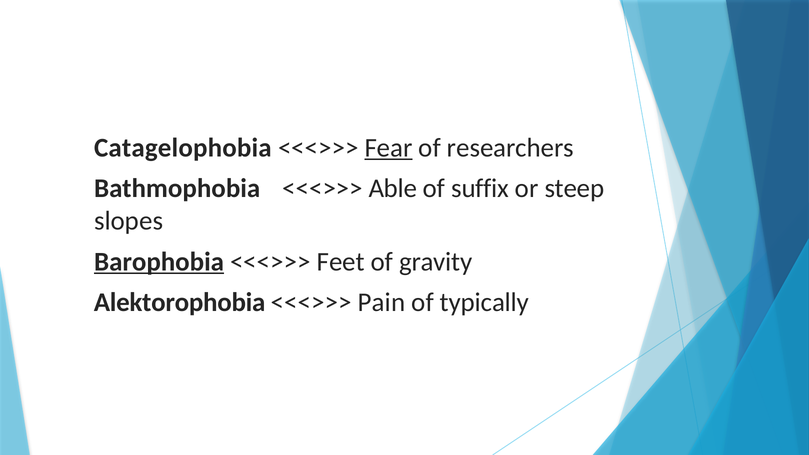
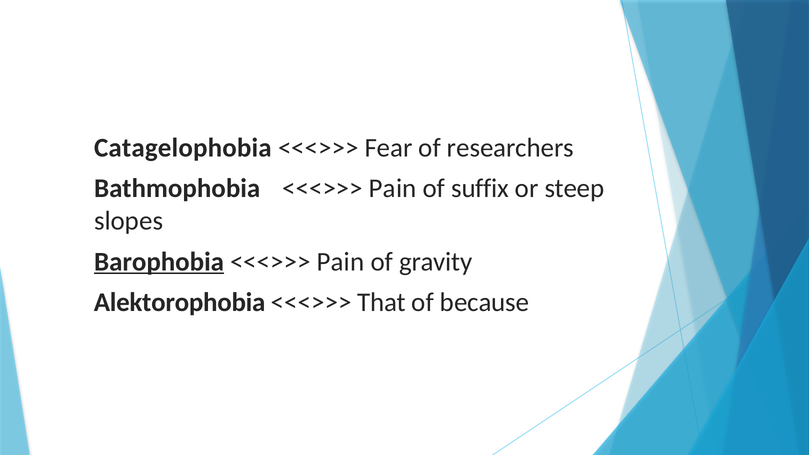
Fear underline: present -> none (389, 148)
Able: Able -> Pain (393, 189)
Feet: Feet -> Pain (341, 262)
Pain: Pain -> That (382, 302)
typically: typically -> because (485, 302)
